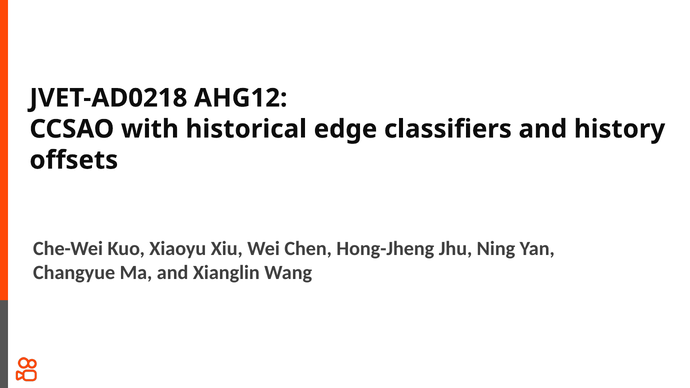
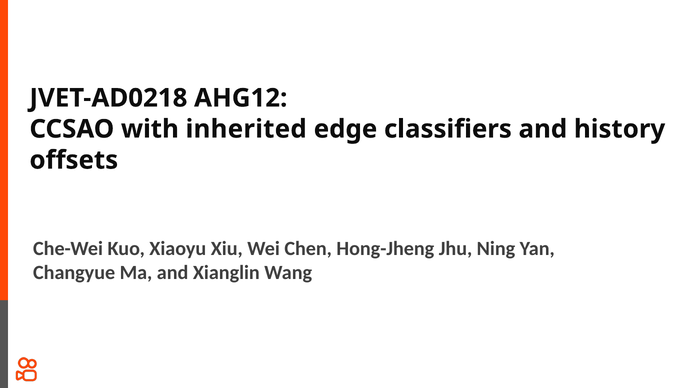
historical: historical -> inherited (246, 129)
